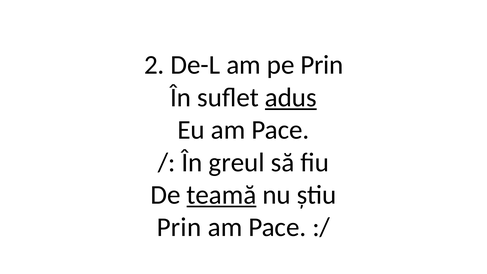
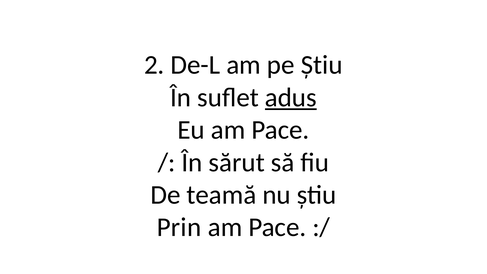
pe Prin: Prin -> Știu (322, 65)
greul: greul -> sărut (237, 162)
teamă underline: present -> none (221, 195)
